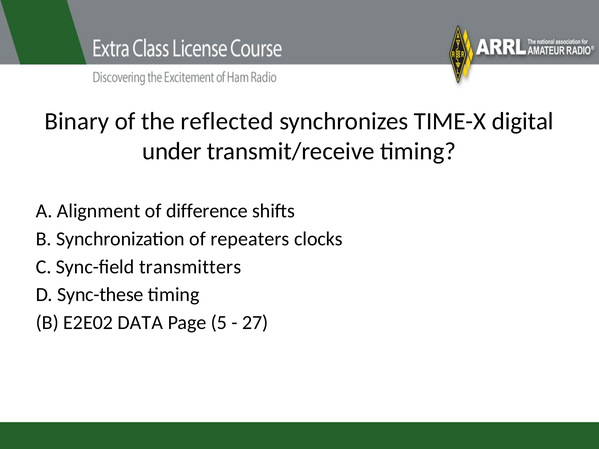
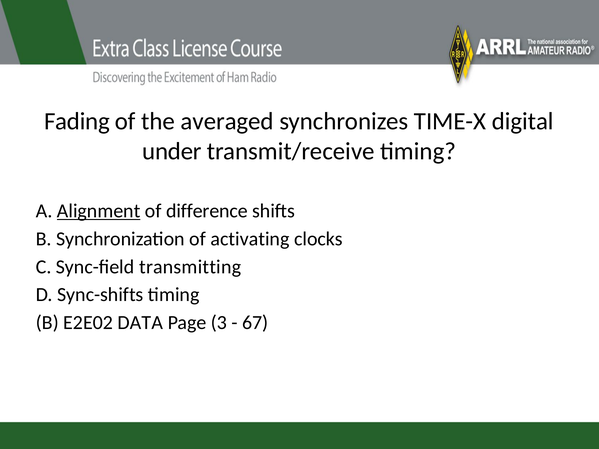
Binary: Binary -> Fading (77, 121)
reflected: reflected -> averaged (227, 121)
Alignment underline: none -> present (99, 211)
repeaters: repeaters -> activating (250, 239)
transmitters: transmitters -> transmitting (190, 267)
Sync-these: Sync-these -> Sync-shifts (100, 295)
5: 5 -> 3 (219, 323)
27: 27 -> 67 (255, 323)
